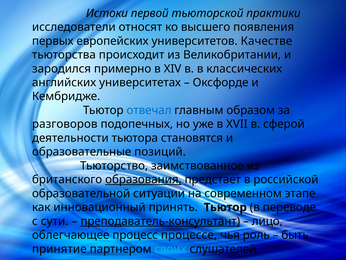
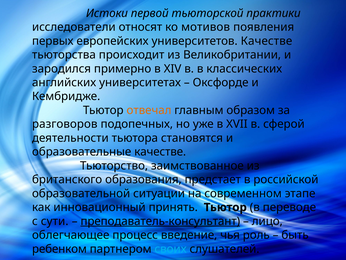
высшего: высшего -> мотивов (206, 27)
отвечал colour: blue -> orange (149, 110)
образовательные позиций: позиций -> качестве (160, 152)
образования underline: present -> none (143, 179)
процессе: процессе -> введение (189, 235)
принятие: принятие -> ребенком (59, 248)
